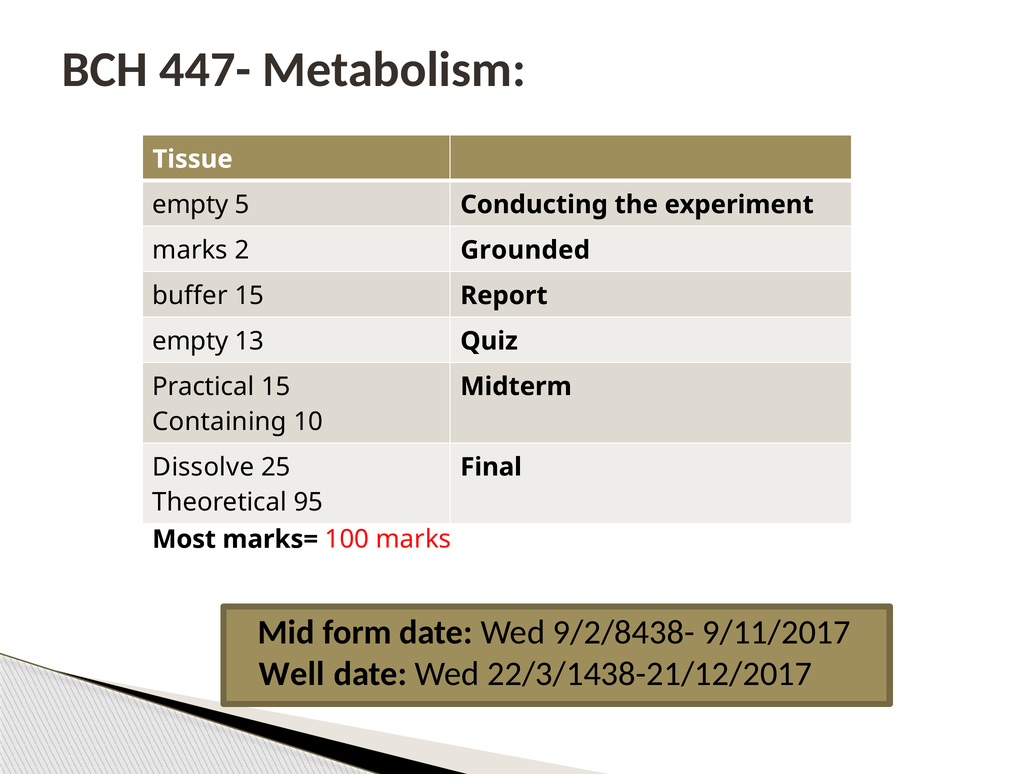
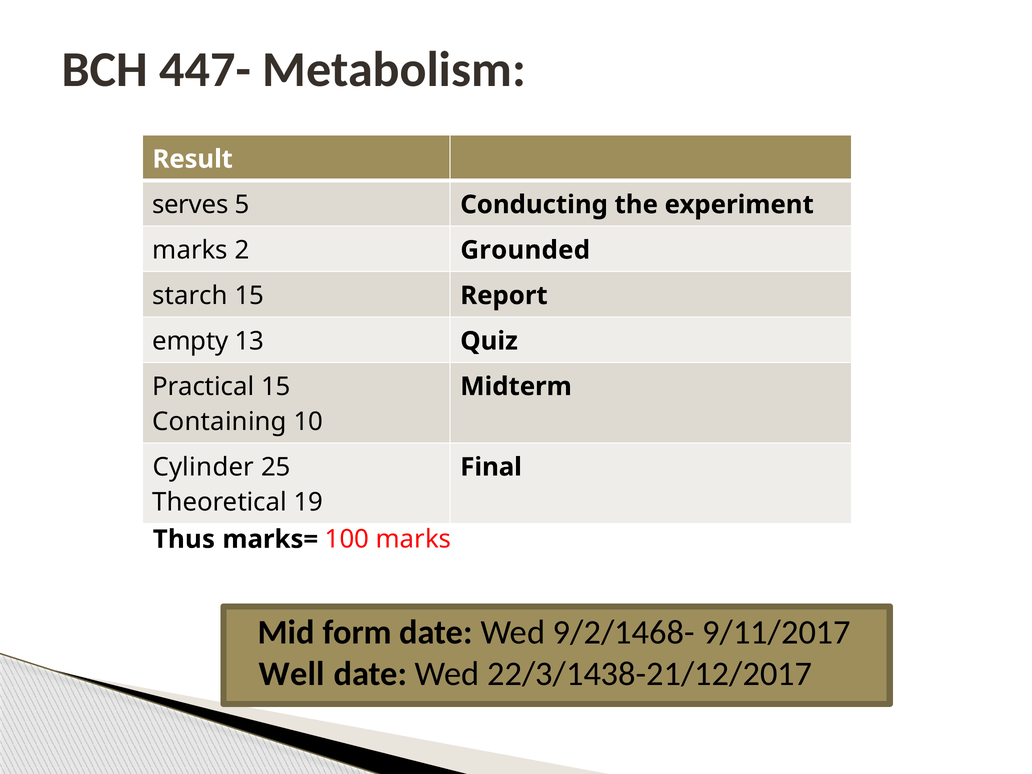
Tissue: Tissue -> Result (193, 159)
empty: empty -> serves (190, 205)
buffer: buffer -> starch (190, 296)
Dissolve: Dissolve -> Cylinder (203, 467)
95: 95 -> 19 (308, 502)
Most: Most -> Thus (184, 539)
9/2/8438-: 9/2/8438- -> 9/2/1468- (624, 633)
